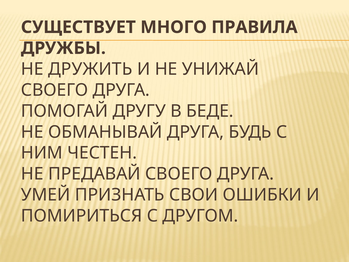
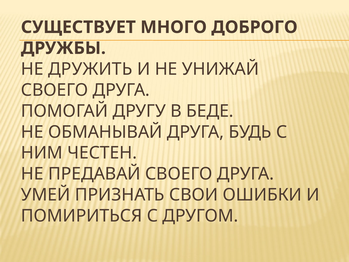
ПРАВИЛА: ПРАВИЛА -> ДОБРОГО (254, 27)
